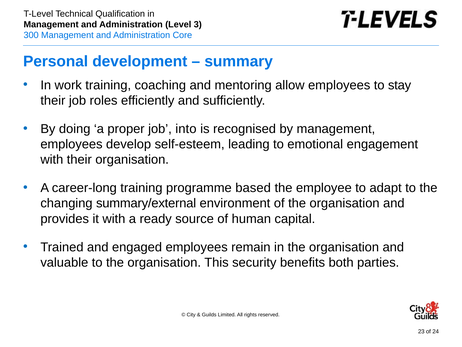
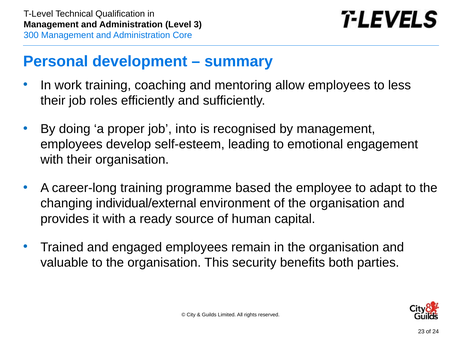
stay: stay -> less (400, 85)
summary/external: summary/external -> individual/external (146, 203)
